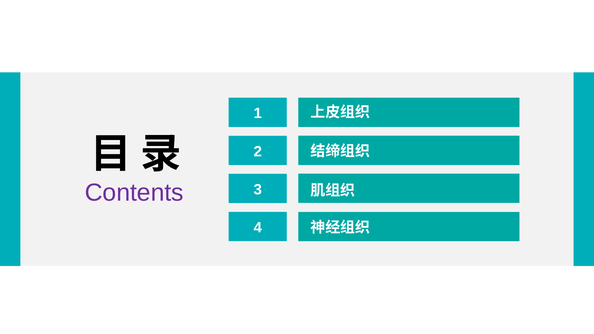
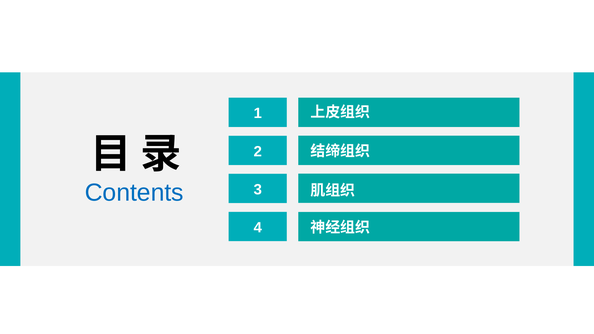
Contents colour: purple -> blue (134, 193)
